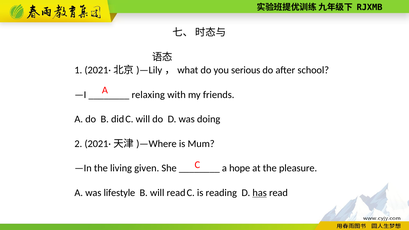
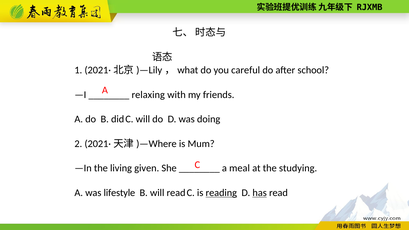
serious: serious -> careful (246, 70)
hope: hope -> meal (240, 168)
pleasure: pleasure -> studying (298, 168)
reading underline: none -> present (221, 193)
